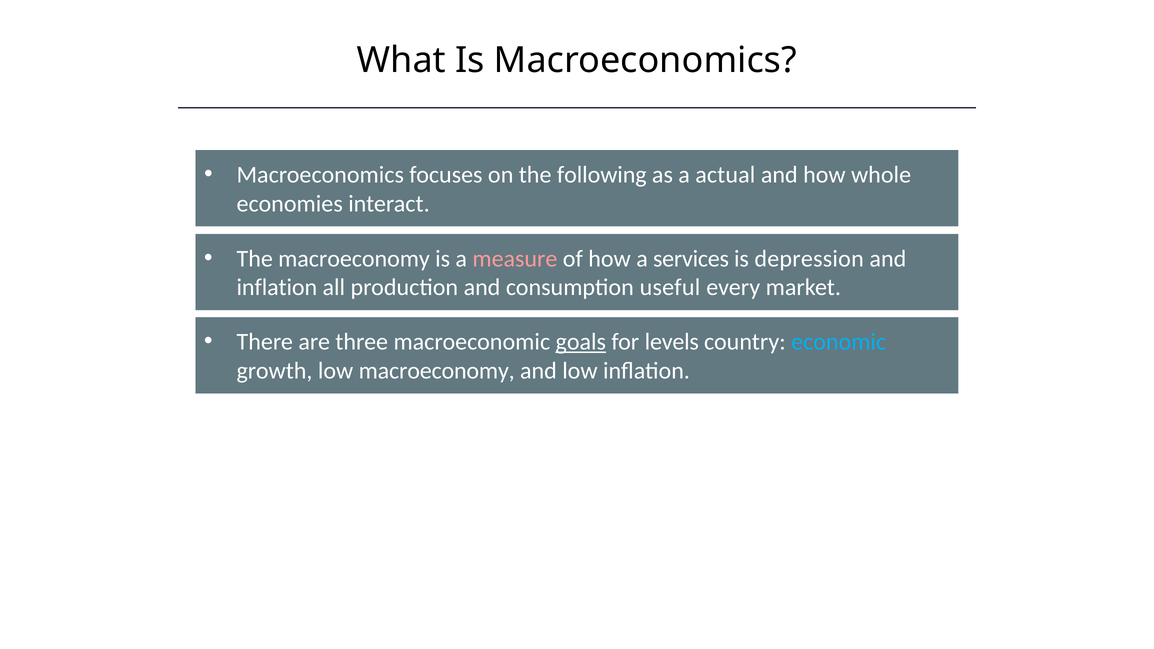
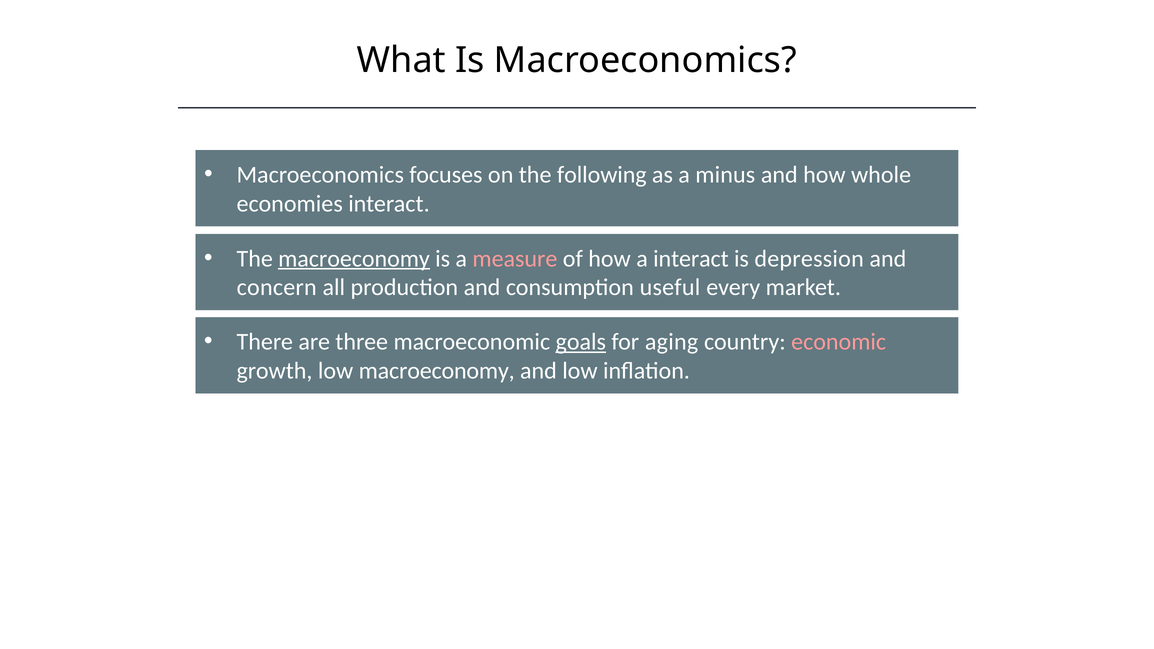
actual: actual -> minus (725, 175)
macroeconomy underline: none -> present (354, 259)
a services: services -> interact (691, 259)
inflation: inflation -> concern (277, 288)
levels: levels -> aging (672, 342)
economic colour: light blue -> pink (839, 342)
